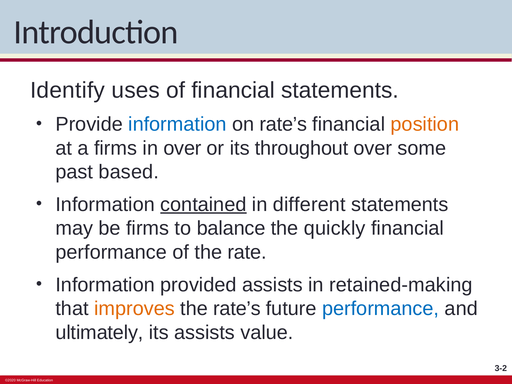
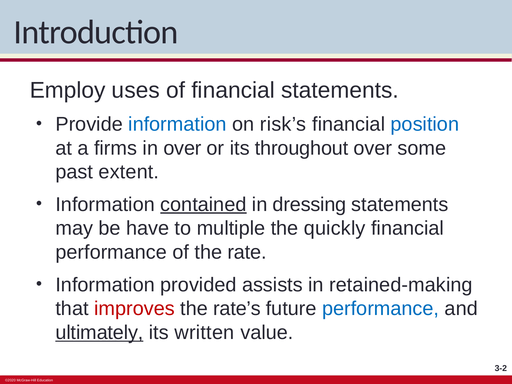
Identify: Identify -> Employ (68, 90)
on rate’s: rate’s -> risk’s (283, 124)
position colour: orange -> blue (425, 124)
based: based -> extent (129, 172)
different: different -> dressing (309, 205)
be firms: firms -> have (148, 228)
balance: balance -> multiple (231, 228)
improves colour: orange -> red (134, 309)
ultimately underline: none -> present (99, 333)
its assists: assists -> written (204, 333)
